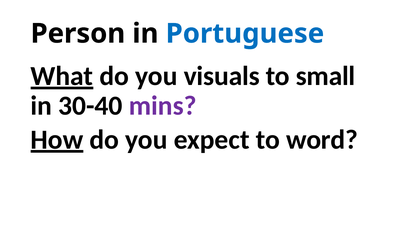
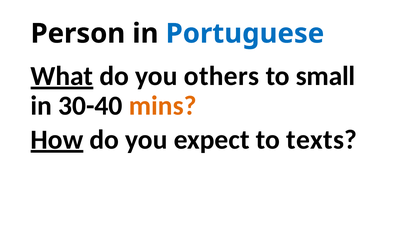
visuals: visuals -> others (222, 76)
mins colour: purple -> orange (163, 106)
word: word -> texts (322, 140)
